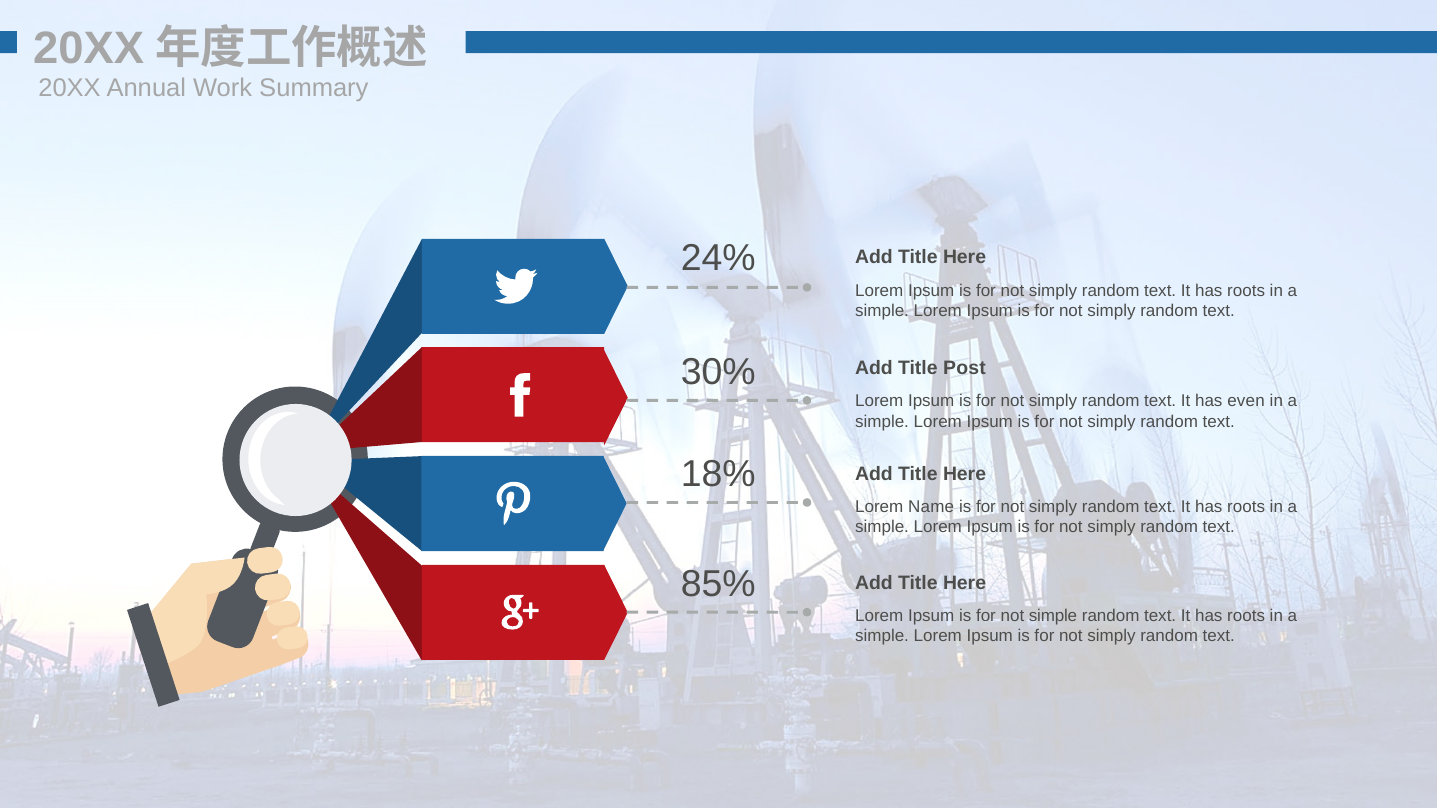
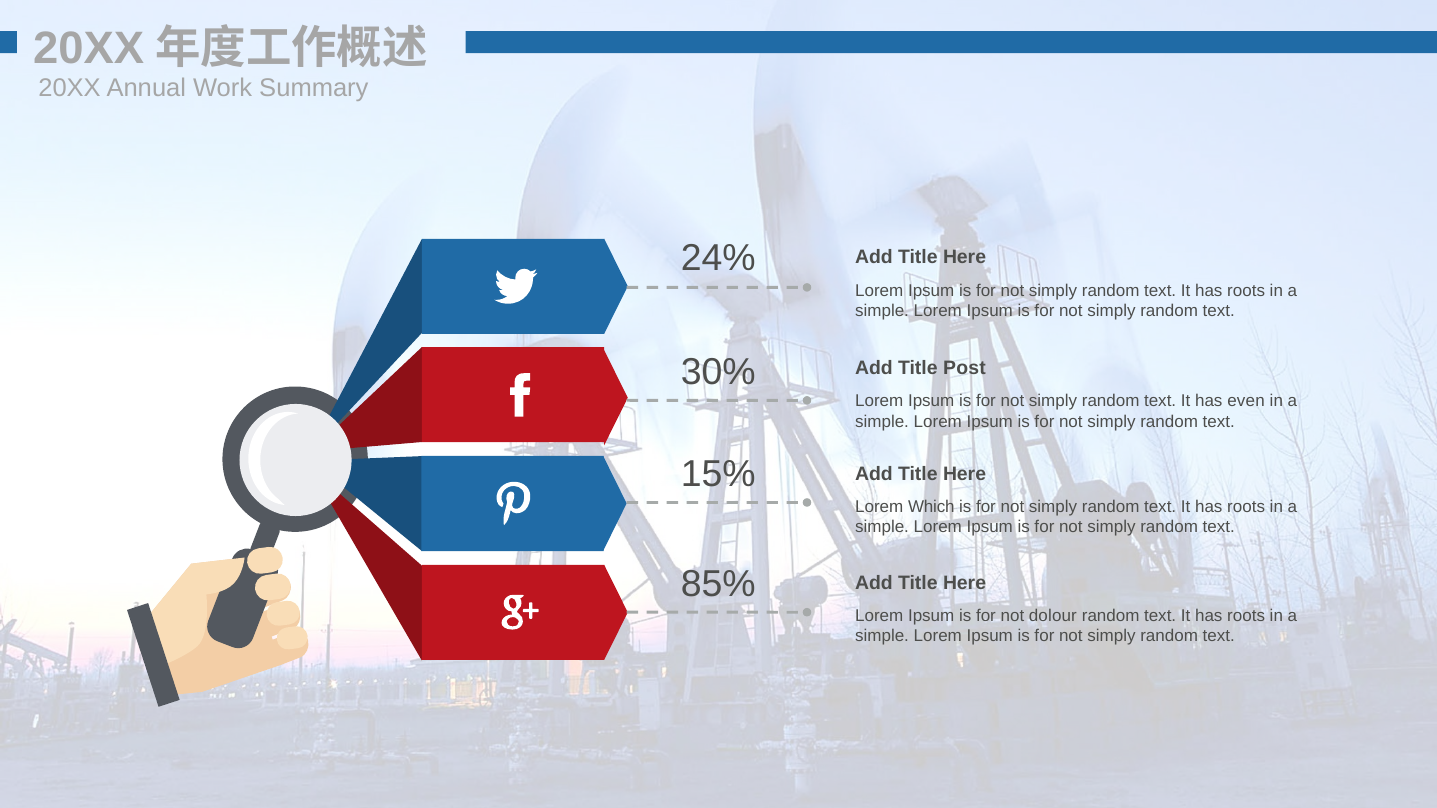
18%: 18% -> 15% (718, 475)
Name: Name -> Which (931, 507)
not simple: simple -> dolour (1053, 616)
